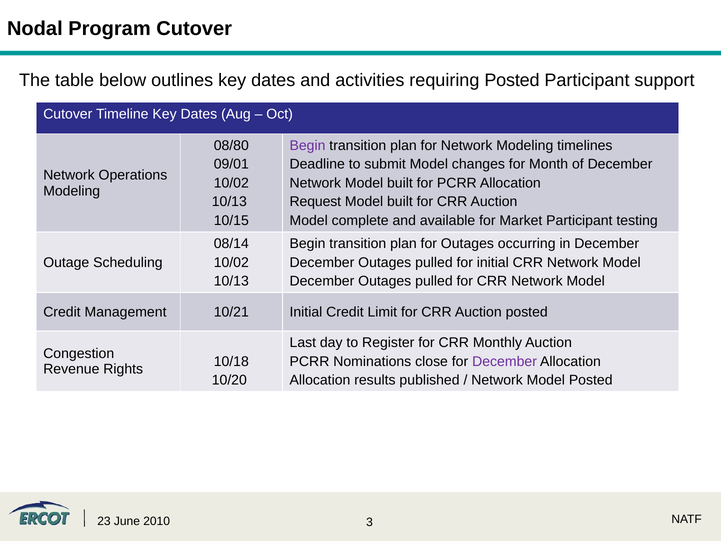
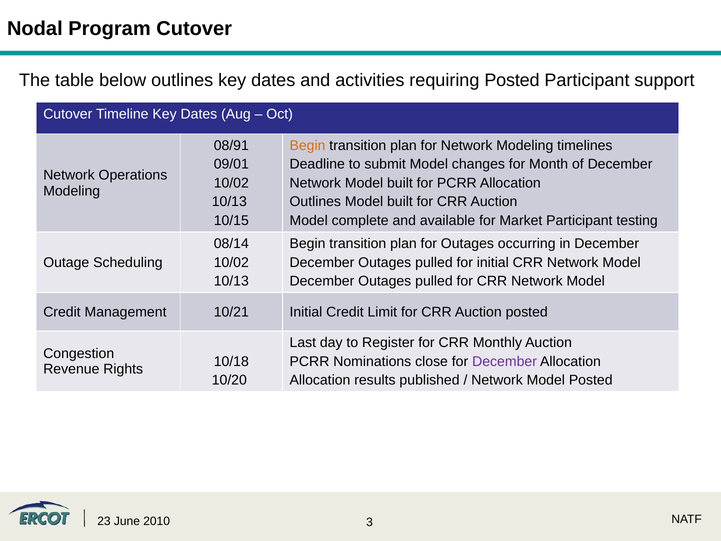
08/80: 08/80 -> 08/91 (231, 145)
Begin colour: purple -> orange (308, 145)
Request: Request -> Outlines (315, 202)
